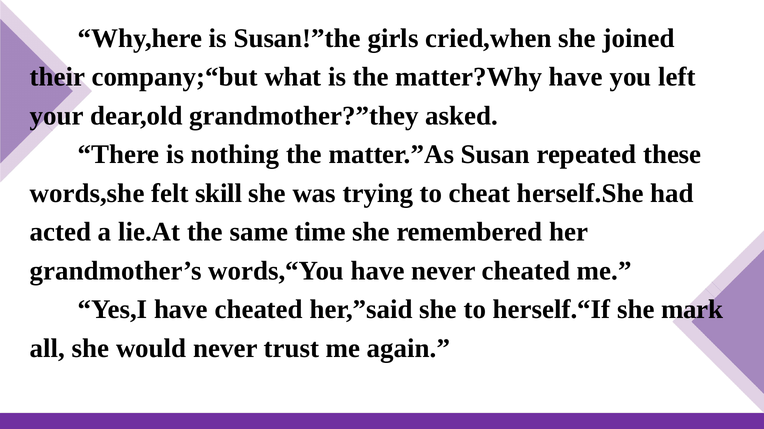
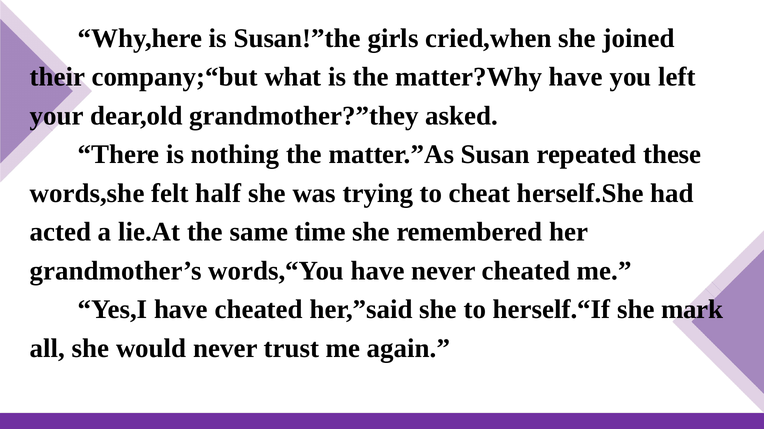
skill: skill -> half (218, 194)
